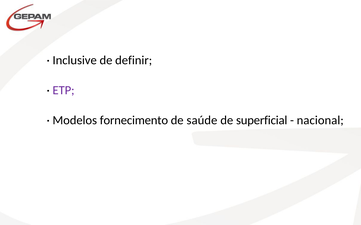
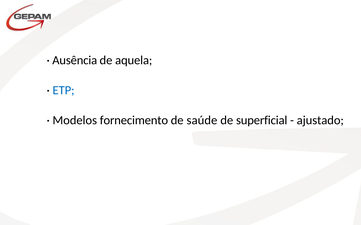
Inclusive: Inclusive -> Ausência (75, 60)
definir: definir -> aquela (134, 60)
ETP colour: purple -> blue (64, 91)
nacional: nacional -> ajustado (320, 121)
